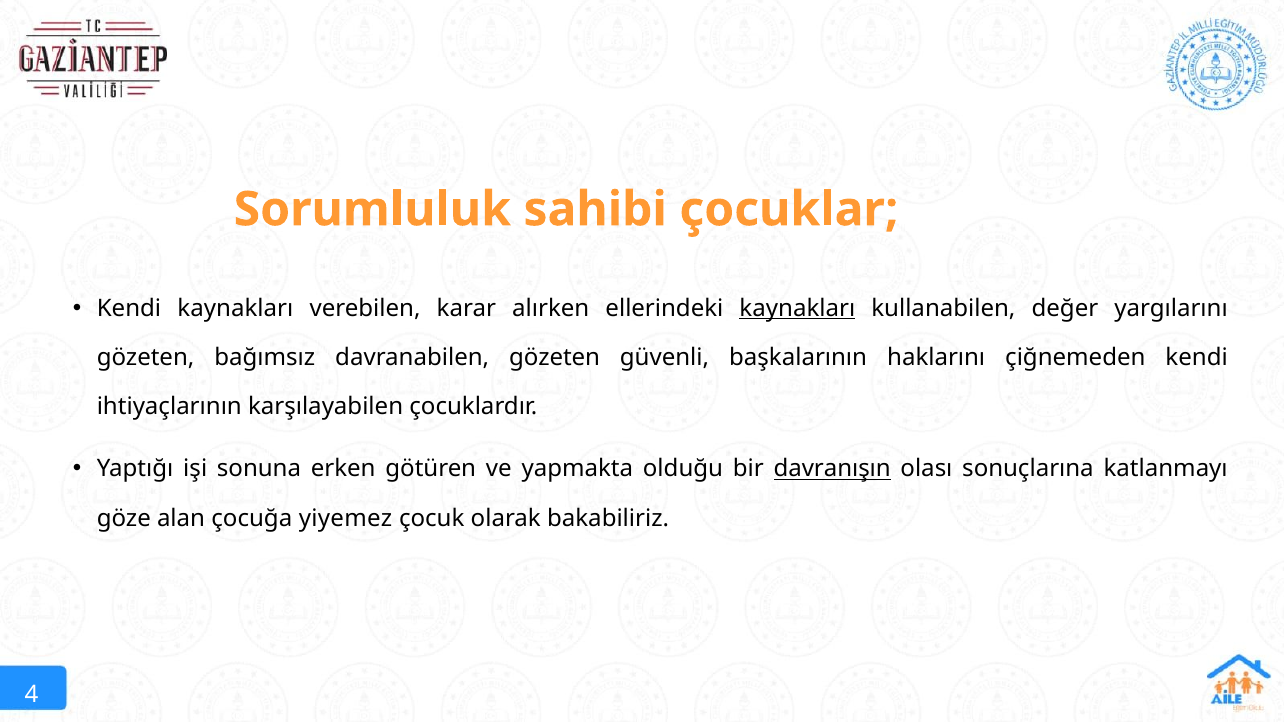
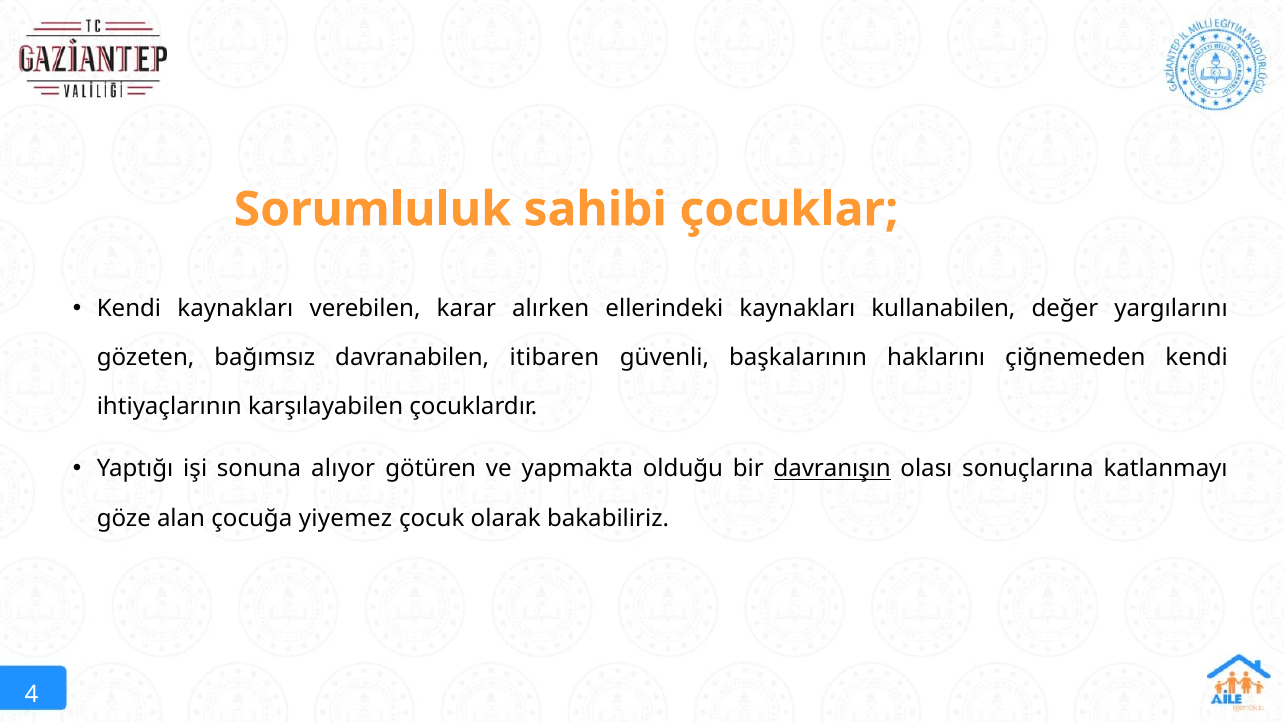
kaynakları underline: present -> none (797, 308)
davranabilen gözeten: gözeten -> itibaren (554, 358)
erken: erken -> alıyor (343, 469)
